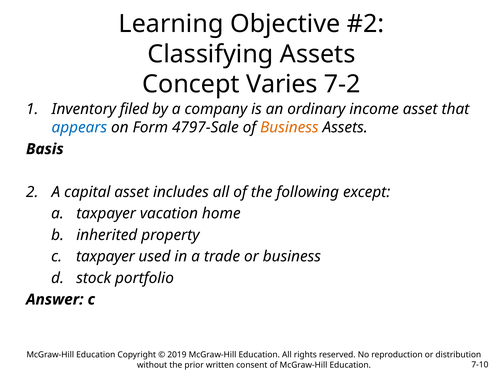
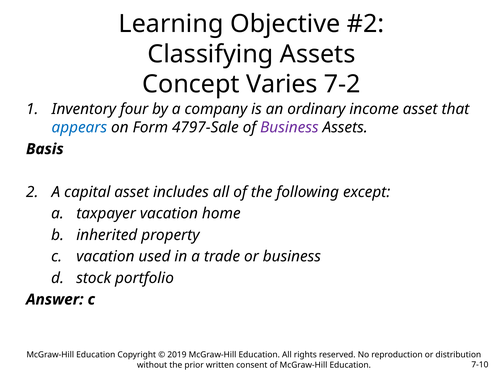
filed: filed -> four (134, 109)
Business colour: orange -> purple (289, 128)
c taxpayer: taxpayer -> vacation (105, 257)
